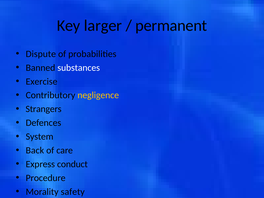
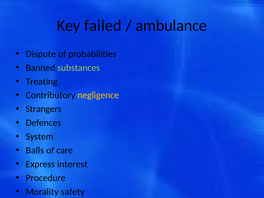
larger: larger -> failed (103, 26)
permanent: permanent -> ambulance (171, 26)
substances colour: white -> light green (79, 68)
Exercise: Exercise -> Treating (42, 81)
Back: Back -> Balls (35, 150)
conduct: conduct -> interest (72, 164)
